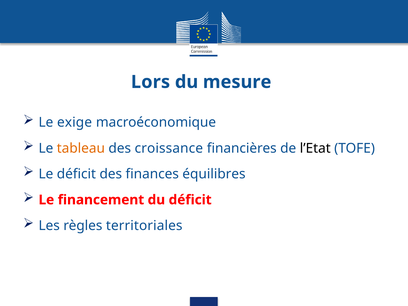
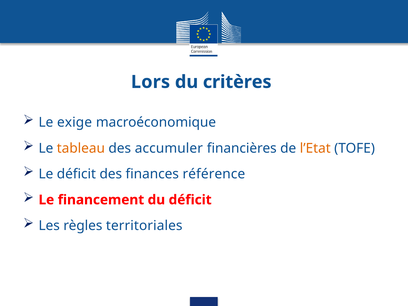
mesure: mesure -> critères (237, 82)
croissance: croissance -> accumuler (169, 148)
l’Etat colour: black -> orange (315, 148)
équilibres: équilibres -> référence (214, 174)
